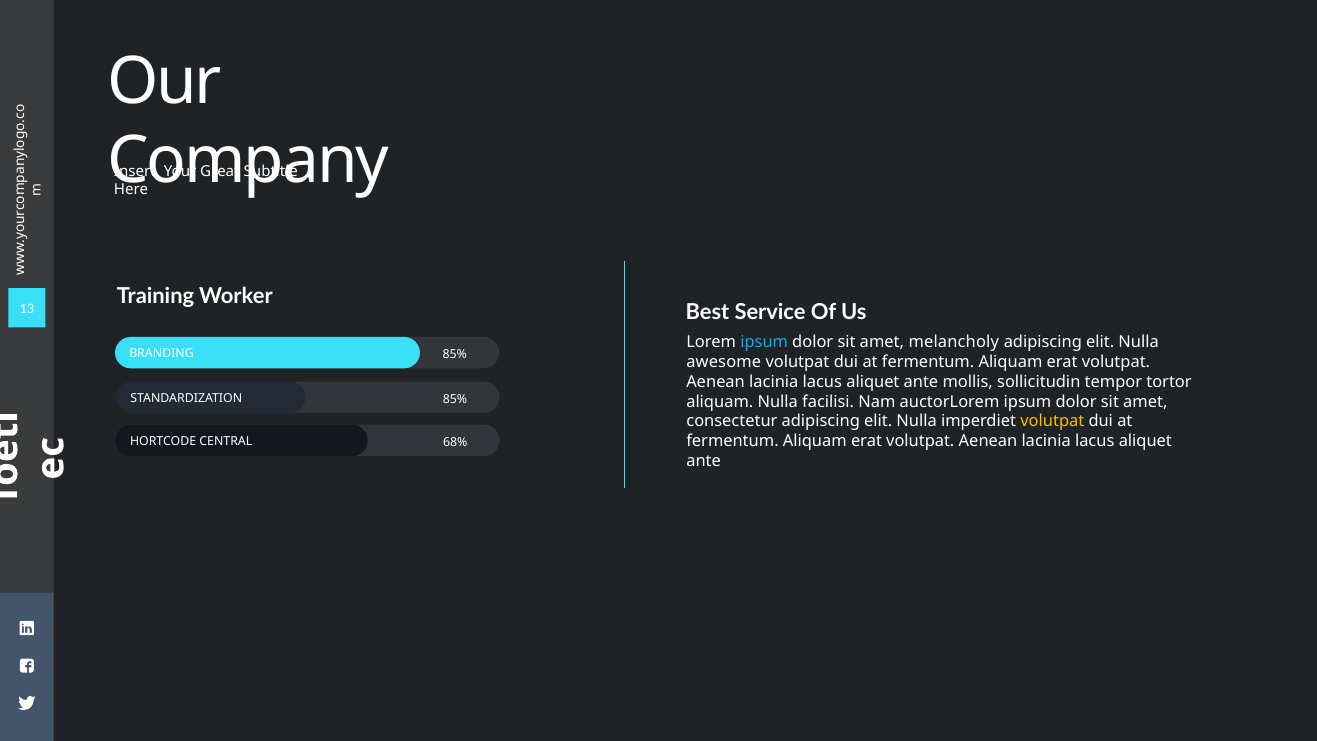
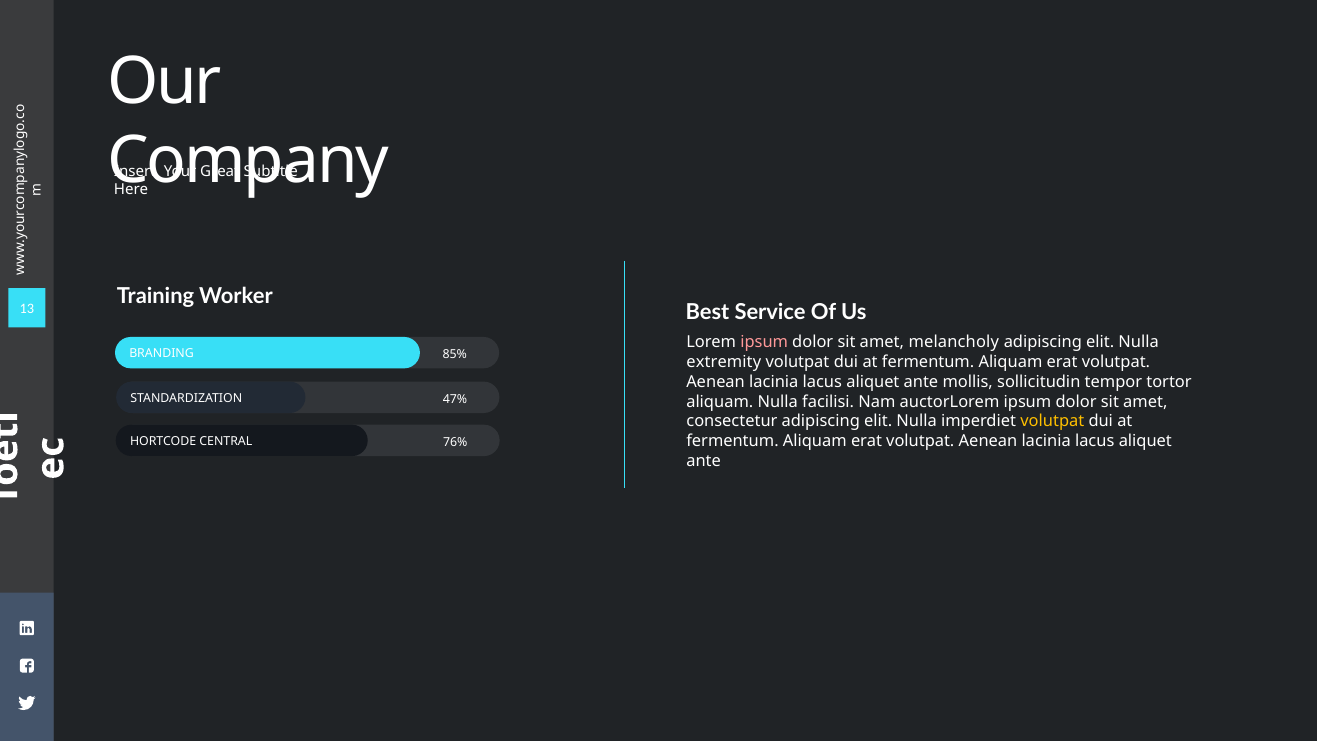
ipsum colour: light blue -> pink (764, 342)
awesome: awesome -> extremity (724, 362)
STANDARDIZATION 85%: 85% -> 47% (455, 399)
68%: 68% -> 76% (455, 442)
